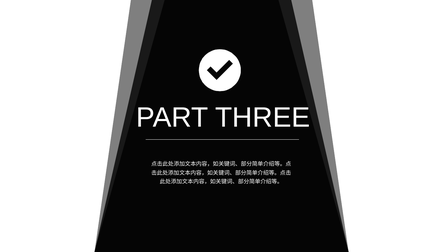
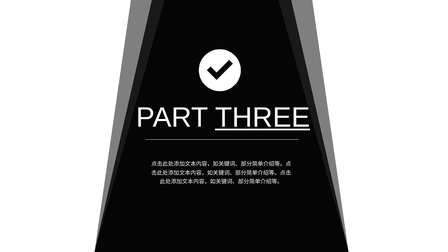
THREE underline: none -> present (263, 118)
